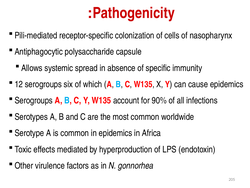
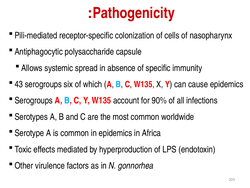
12: 12 -> 43 (19, 84)
